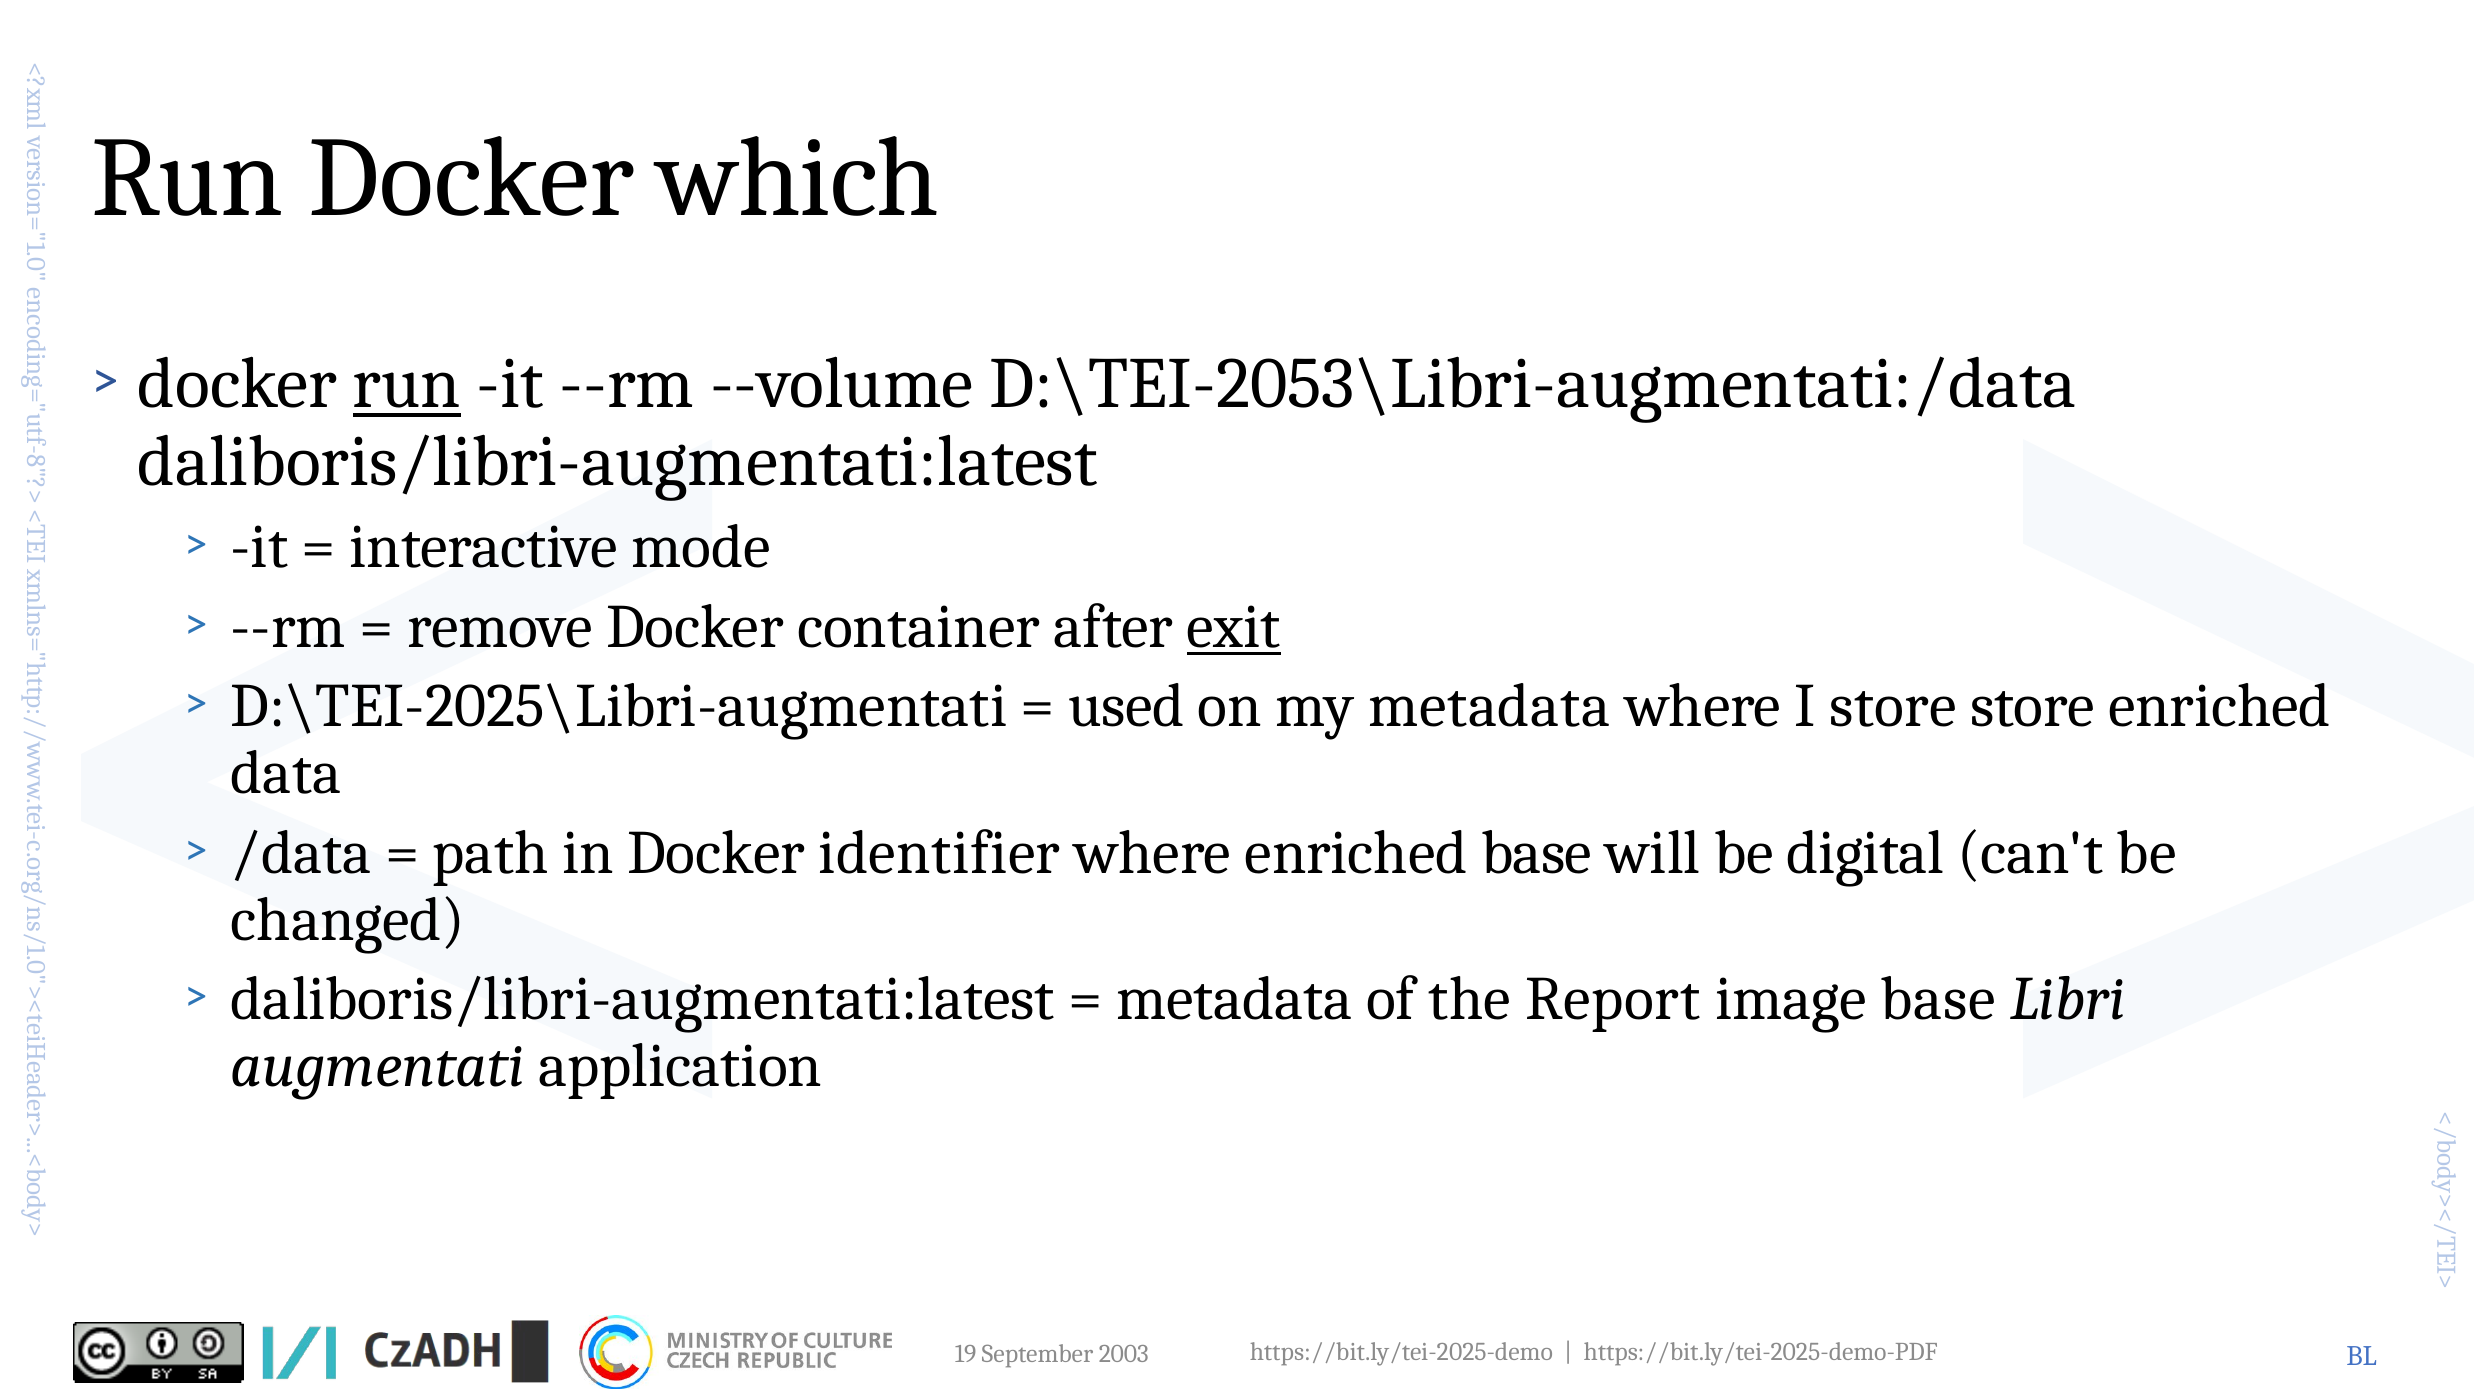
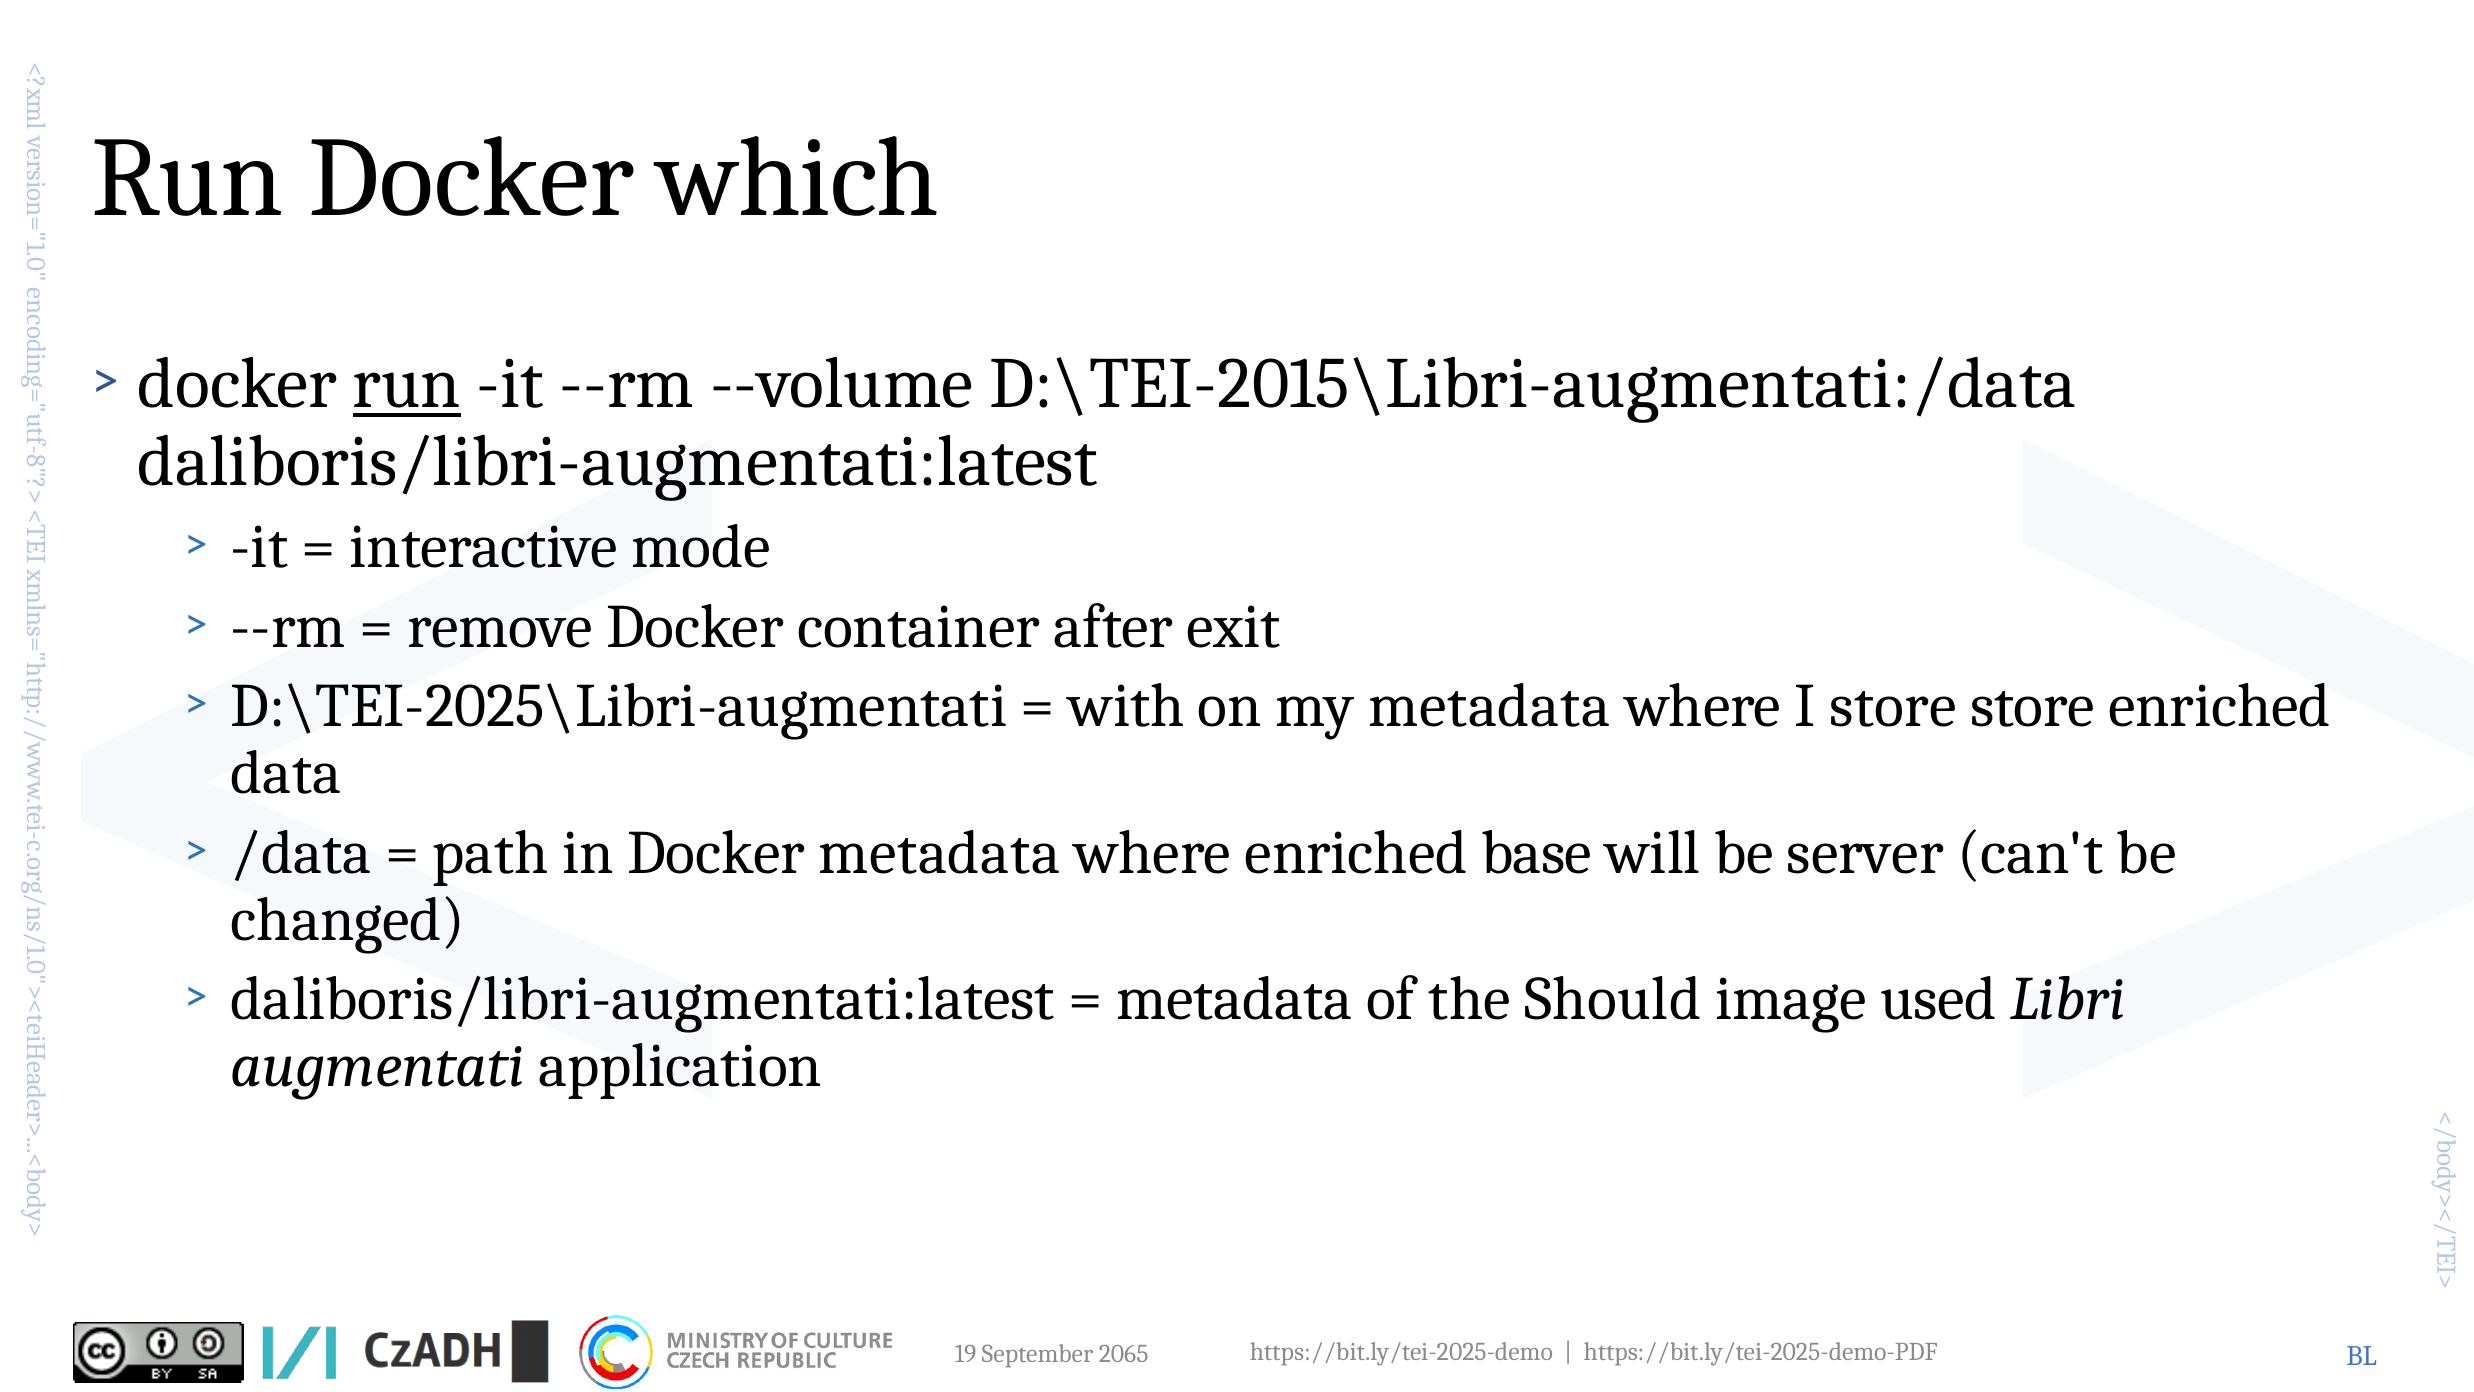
D:\TEI-2053\Libri-augmentati:/data: D:\TEI-2053\Libri-augmentati:/data -> D:\TEI-2015\Libri-augmentati:/data (1533, 384)
exit underline: present -> none (1234, 627)
used: used -> with (1126, 706)
identifier: identifier -> metadata (939, 853)
digital: digital -> server (1865, 853)
Report: Report -> Should (1613, 999)
image base: base -> used (1939, 999)
2003: 2003 -> 2065 (1124, 1353)
